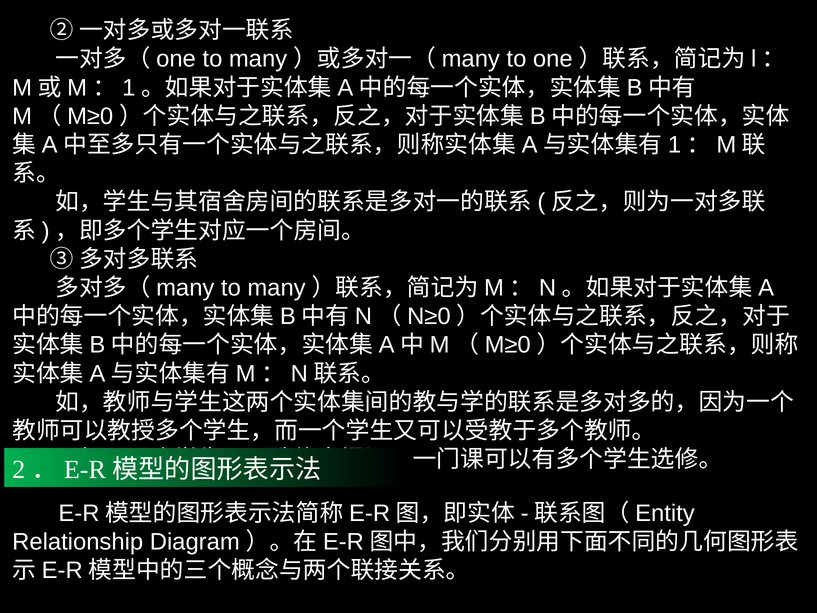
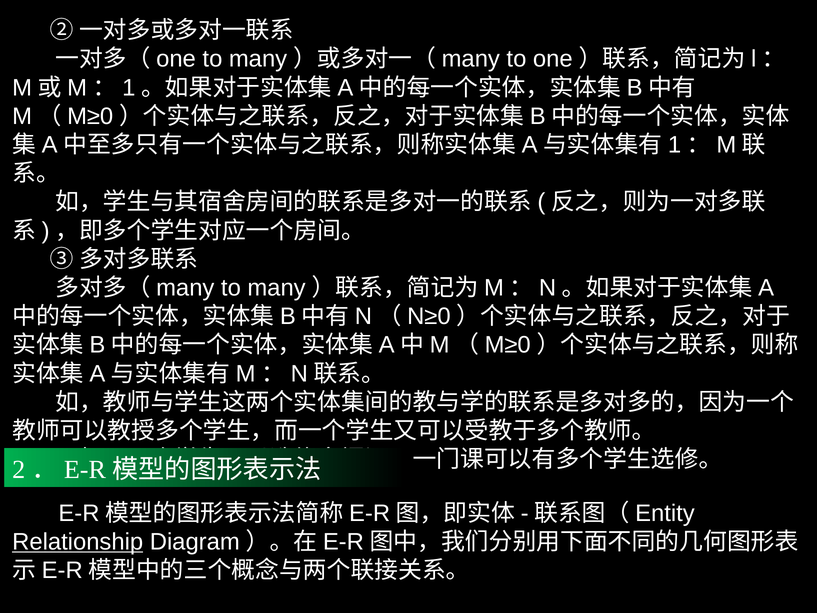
Relationship underline: none -> present (78, 542)
